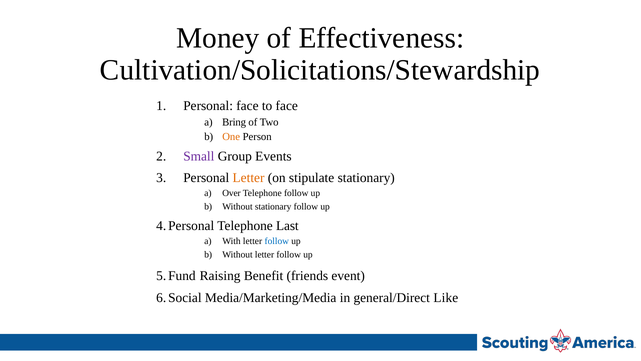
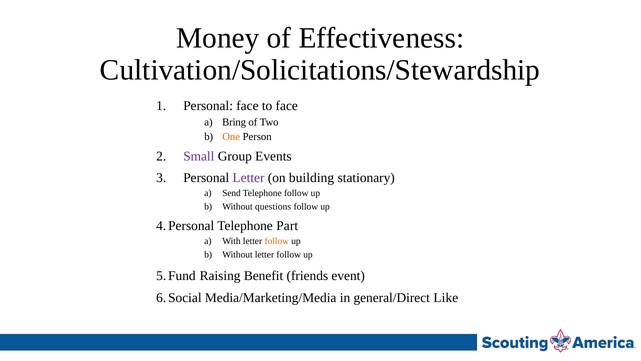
Letter colour: orange -> purple (249, 177)
stipulate: stipulate -> building (312, 177)
Over: Over -> Send (232, 193)
Without stationary: stationary -> questions (273, 206)
Last: Last -> Part (287, 225)
follow colour: blue -> orange (277, 241)
